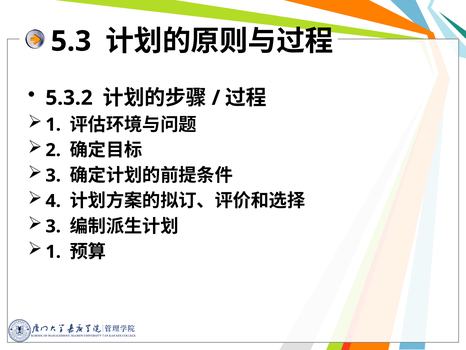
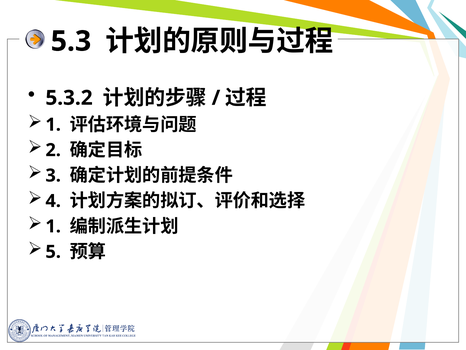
3: 3 -> 1 (53, 226)
1: 1 -> 5 (53, 251)
